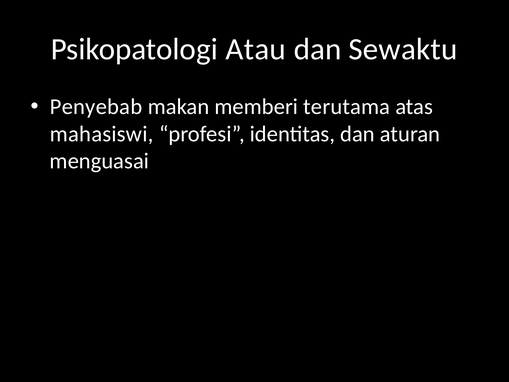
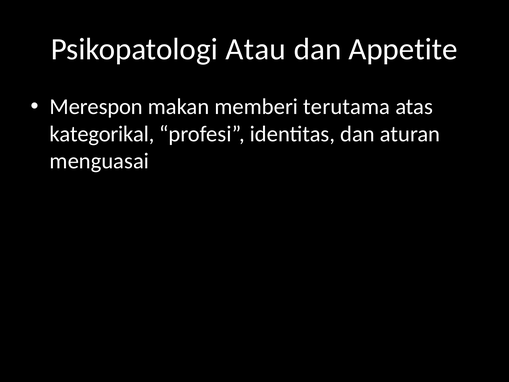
Sewaktu: Sewaktu -> Appetite (403, 49)
Penyebab: Penyebab -> Merespon (96, 107)
mahasiswi: mahasiswi -> kategorikal (102, 134)
